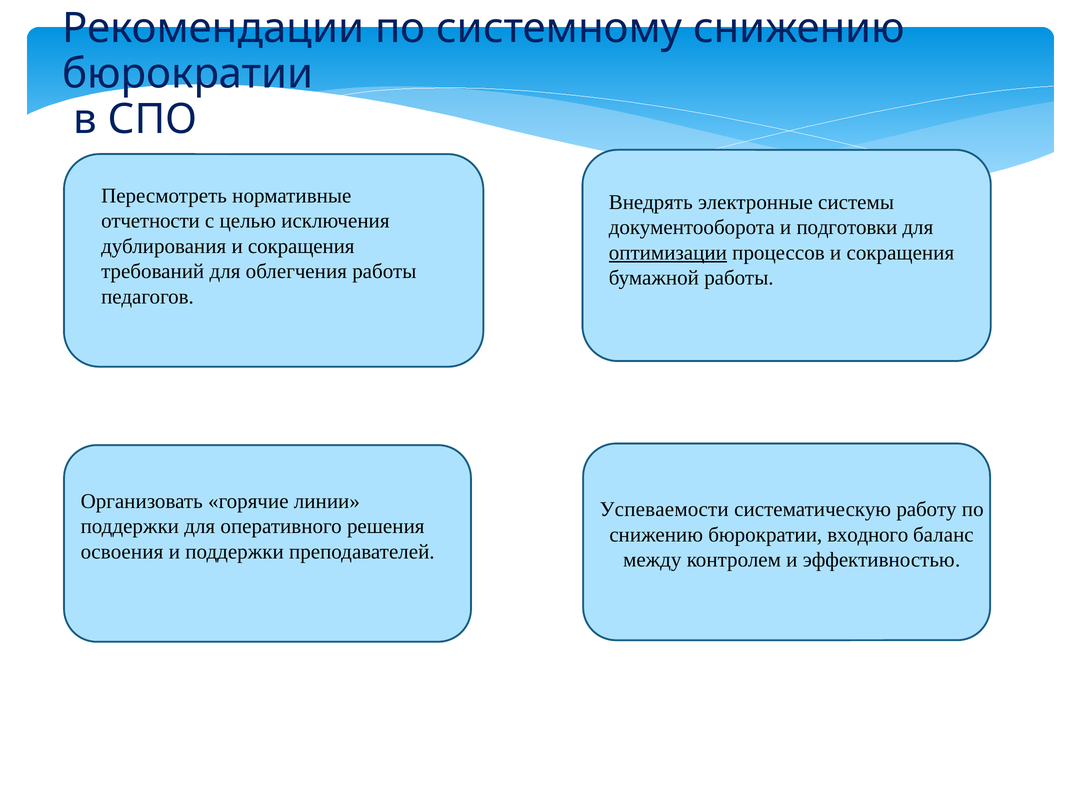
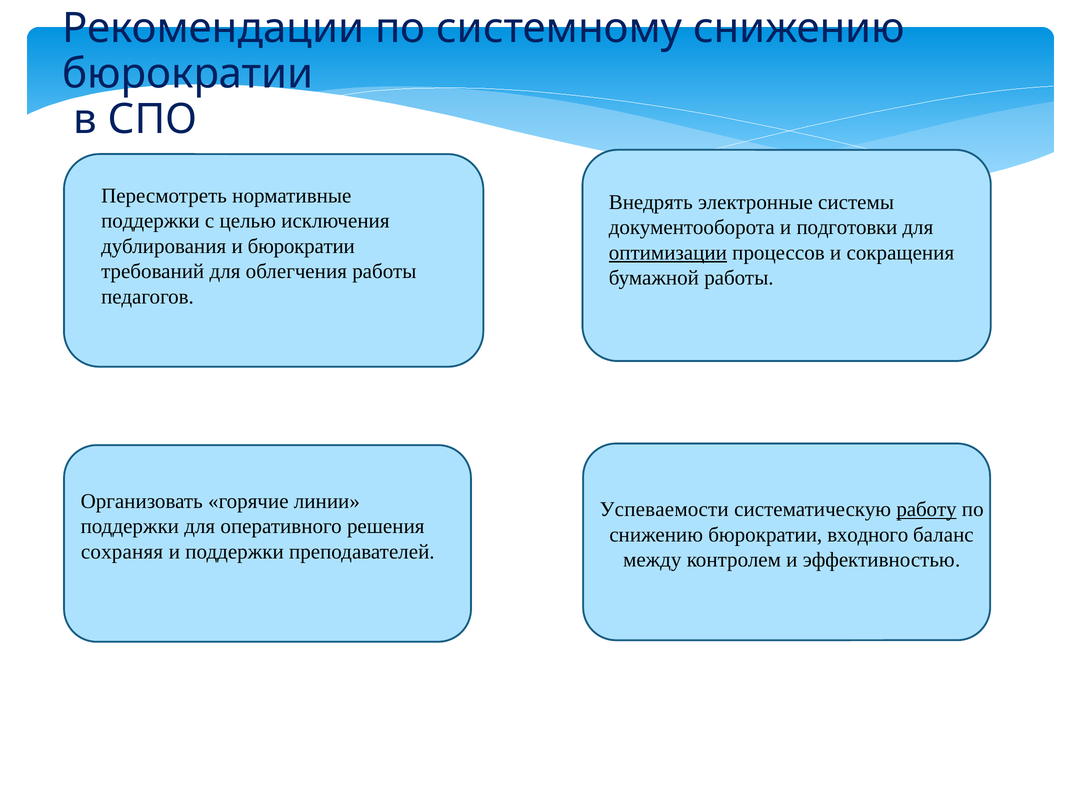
отчетности: отчетности -> поддержки (150, 221)
дублирования и сокращения: сокращения -> бюрократии (301, 246)
работу underline: none -> present (926, 509)
освоения: освоения -> сохраняя (122, 552)
